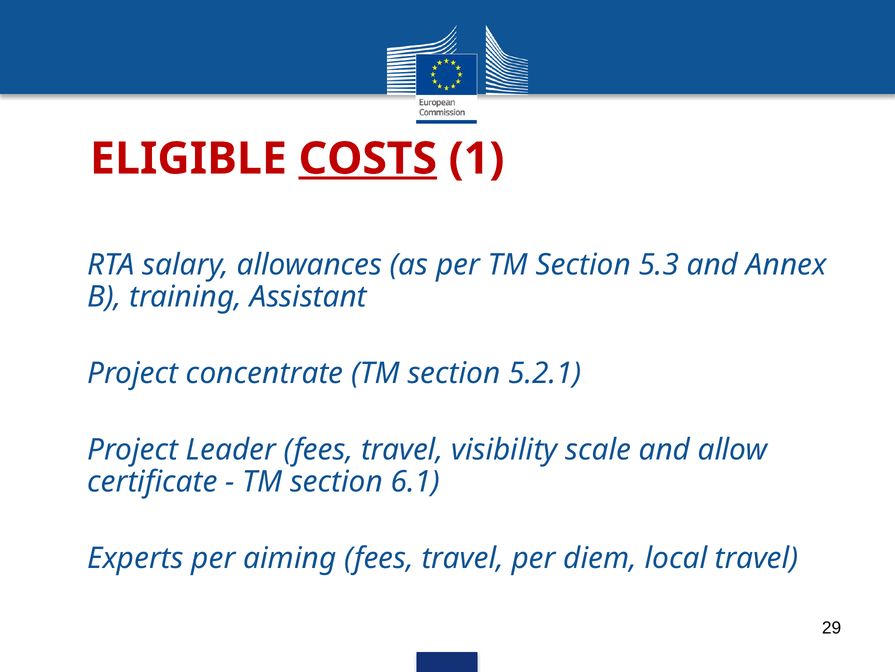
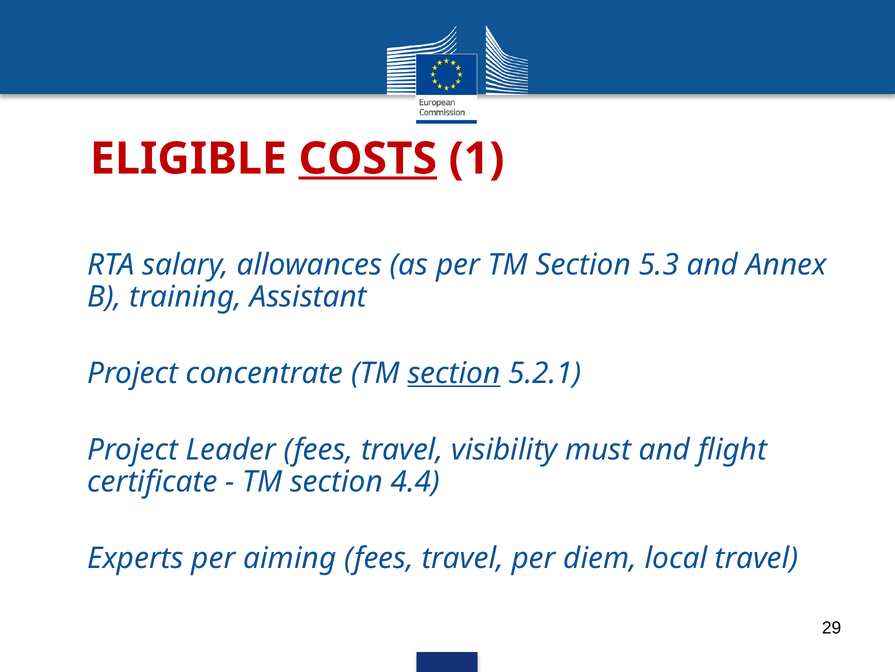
section underline: none -> present (454, 373)
scale: scale -> must (598, 449)
allow: allow -> flight (733, 449)
6.1: 6.1 -> 4.4 (415, 481)
